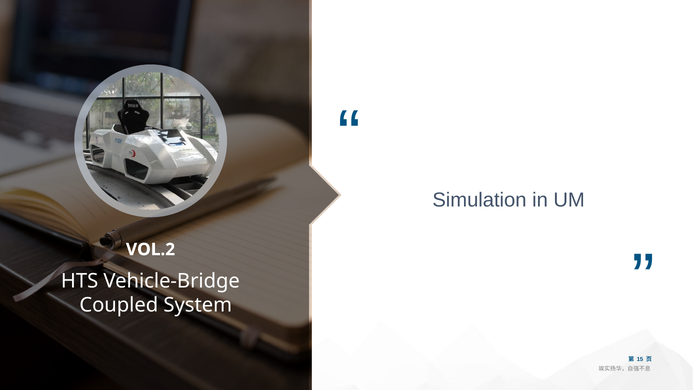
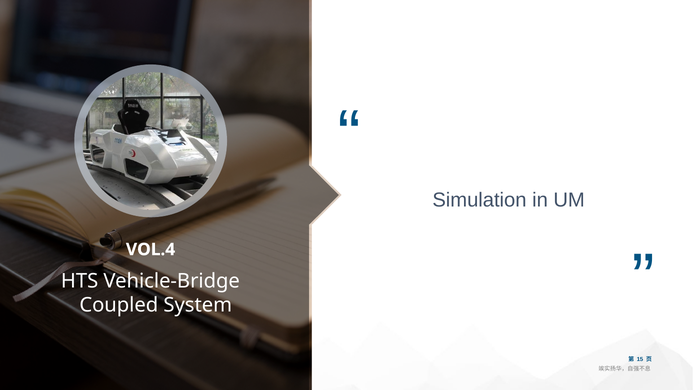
VOL.2: VOL.2 -> VOL.4 (151, 249)
